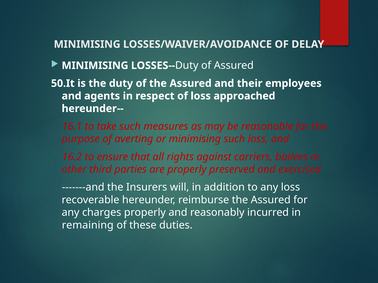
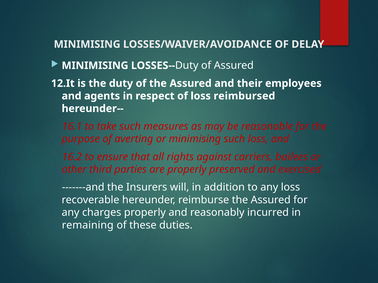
50.It: 50.It -> 12.It (63, 84)
approached: approached -> reimbursed (244, 96)
